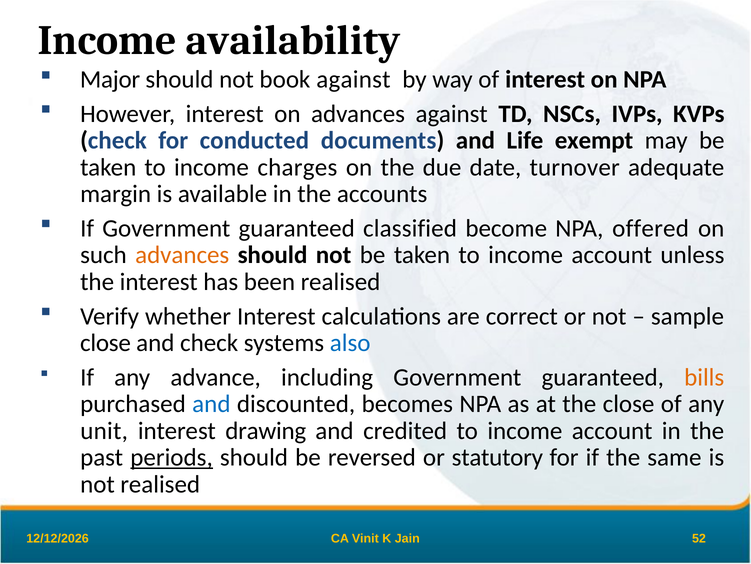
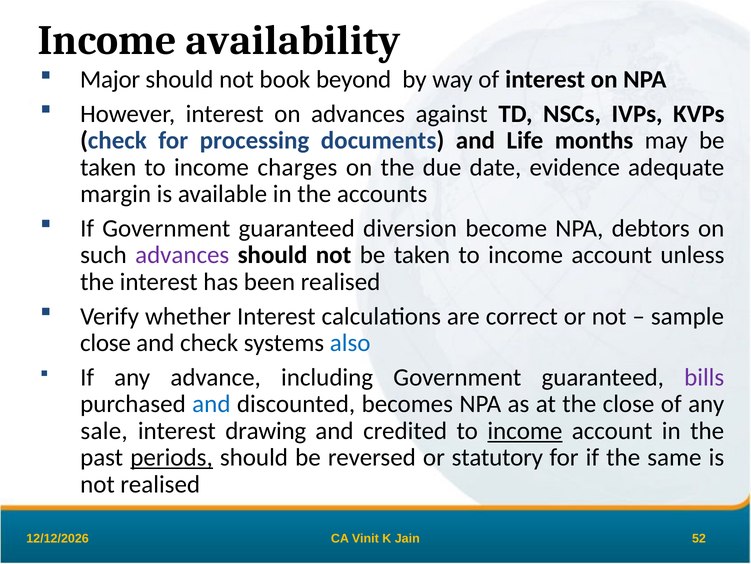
book against: against -> beyond (354, 79)
conducted: conducted -> processing (254, 140)
exempt: exempt -> months (594, 140)
turnover: turnover -> evidence (575, 167)
classified: classified -> diversion (410, 228)
offered: offered -> debtors (651, 228)
advances colour: orange -> purple (182, 255)
bills colour: orange -> purple (704, 377)
unit: unit -> sale (104, 430)
income underline: none -> present (525, 430)
